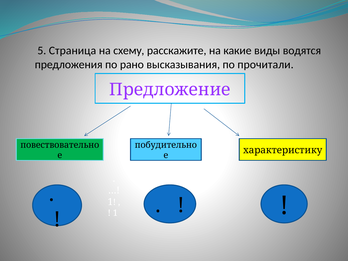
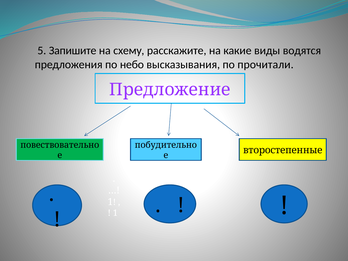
Страница: Страница -> Запишите (73, 51)
рано: рано -> небо (132, 65)
характеристику: характеристику -> второстепенные (283, 150)
